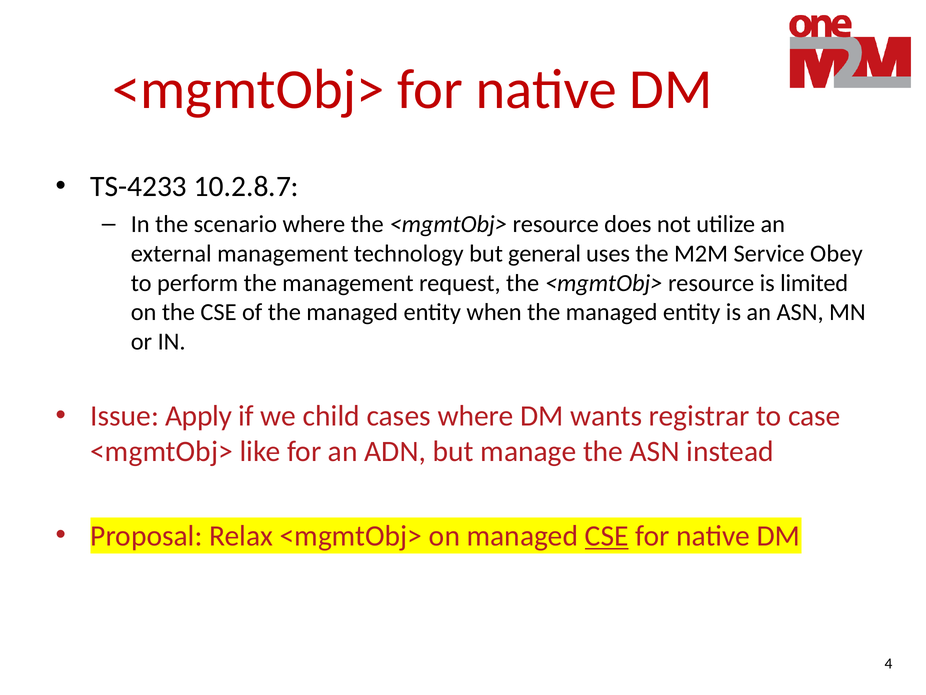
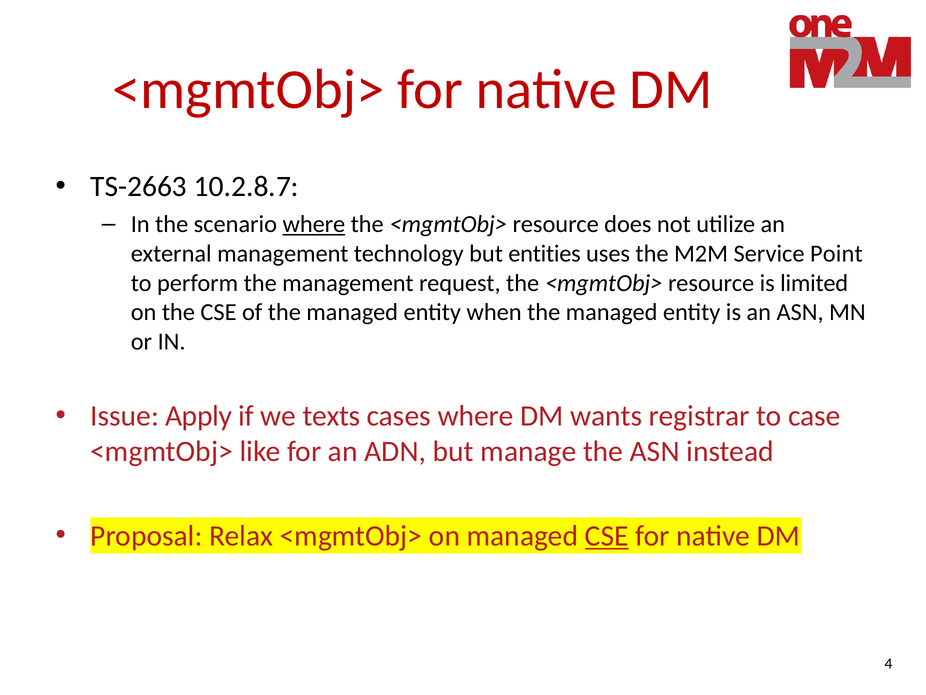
TS-4233: TS-4233 -> TS-2663 (139, 186)
where underline: none -> present (314, 224)
general: general -> entities (545, 253)
Obey: Obey -> Point (836, 253)
child: child -> texts (331, 416)
